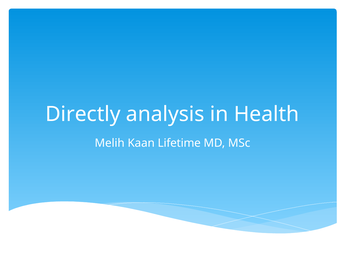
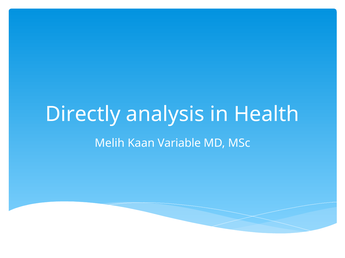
Lifetime: Lifetime -> Variable (179, 144)
